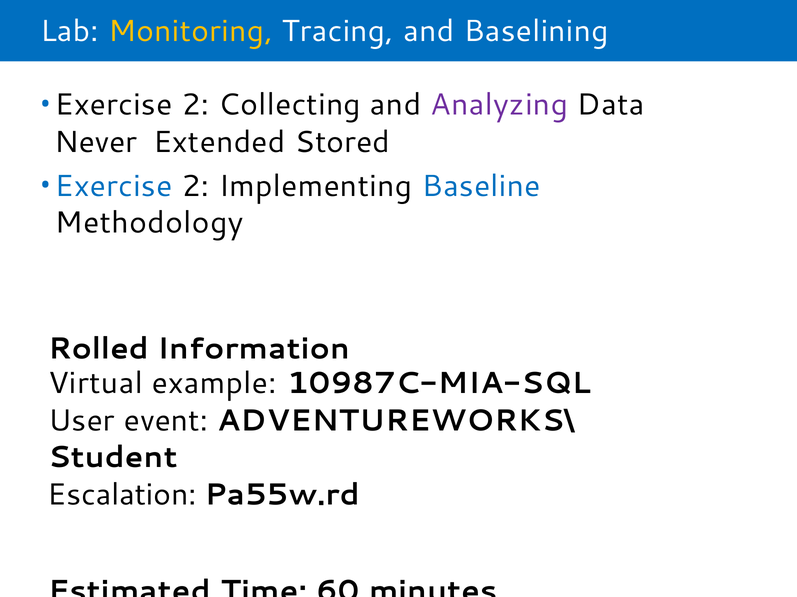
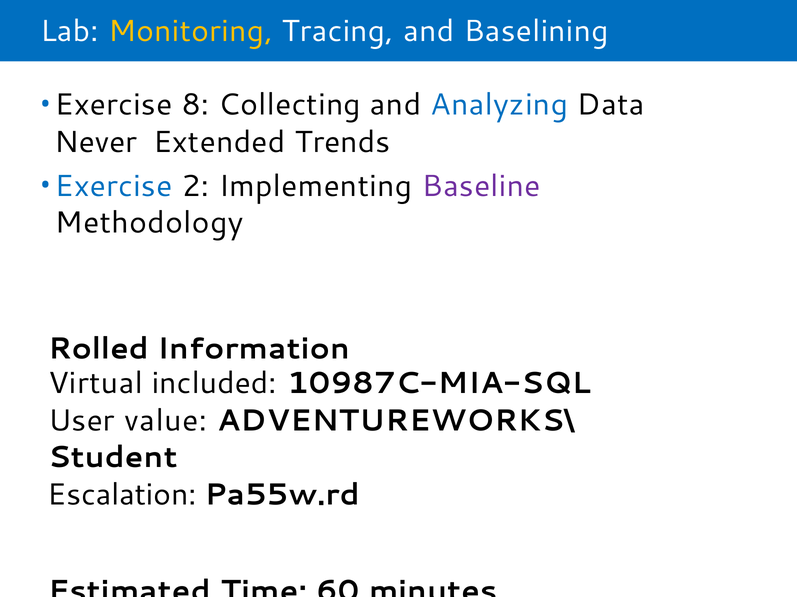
2: 2 -> 8 (195, 105)
Analyzing colour: purple -> blue (499, 105)
Stored: Stored -> Trends (343, 142)
Baseline colour: blue -> purple (481, 186)
example: example -> included (214, 384)
event: event -> value (166, 421)
